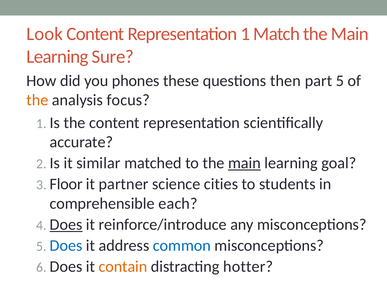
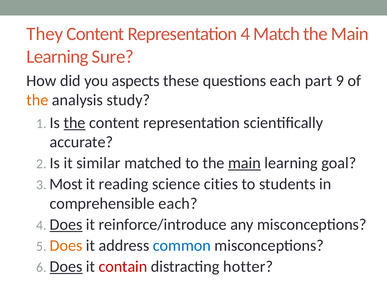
Look: Look -> They (45, 34)
Representation 1: 1 -> 4 (245, 34)
phones: phones -> aspects (136, 80)
questions then: then -> each (285, 80)
part 5: 5 -> 9 (340, 80)
focus: focus -> study (128, 100)
the underline: none -> present (75, 122)
Floor: Floor -> Most (66, 184)
partner: partner -> reading (124, 184)
Does colour: blue -> orange (66, 245)
Does underline: none -> present (66, 266)
contain colour: orange -> red (123, 266)
